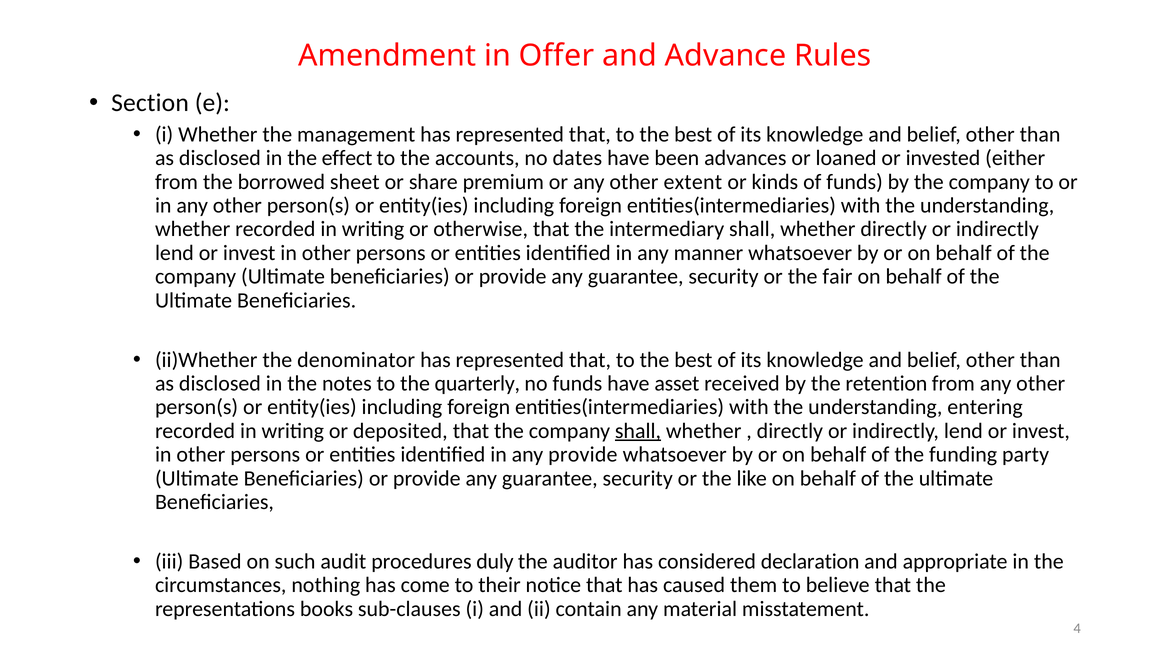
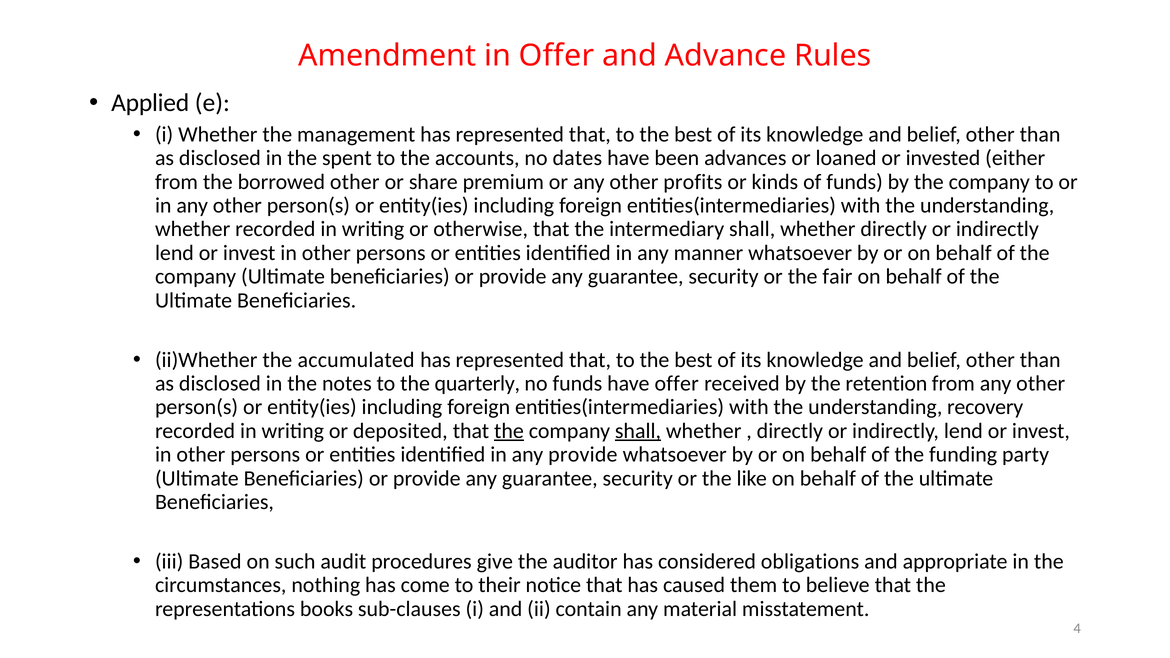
Section: Section -> Applied (150, 103)
effect: effect -> spent (347, 158)
borrowed sheet: sheet -> other (355, 182)
extent: extent -> profits (693, 182)
denominator: denominator -> accumulated (356, 360)
have asset: asset -> offer (677, 384)
entering: entering -> recovery (985, 407)
the underline: none -> present (509, 431)
duly: duly -> give (495, 562)
declaration: declaration -> obligations (810, 562)
